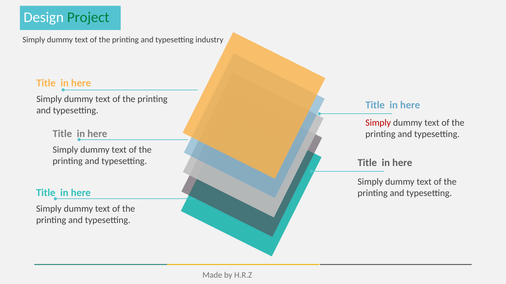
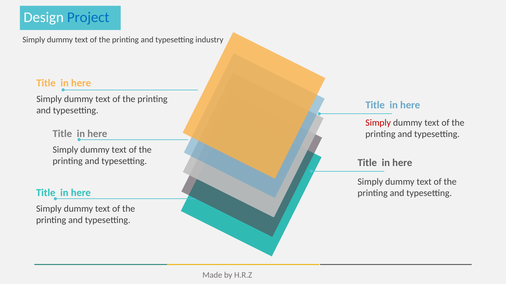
Project colour: green -> blue (88, 17)
